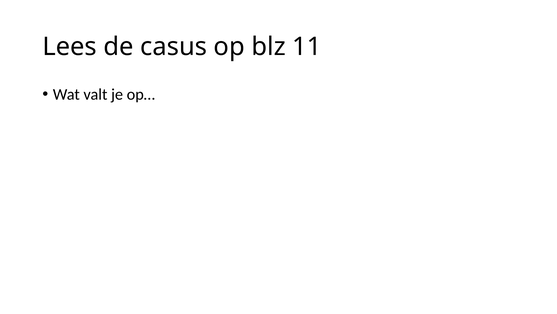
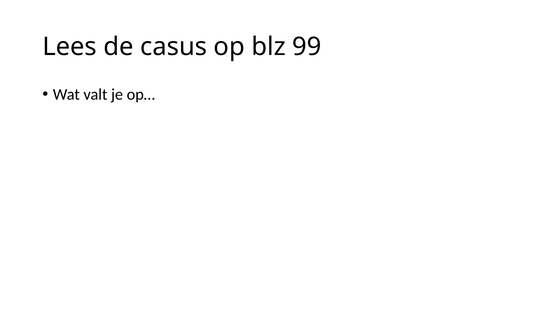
11: 11 -> 99 (307, 47)
